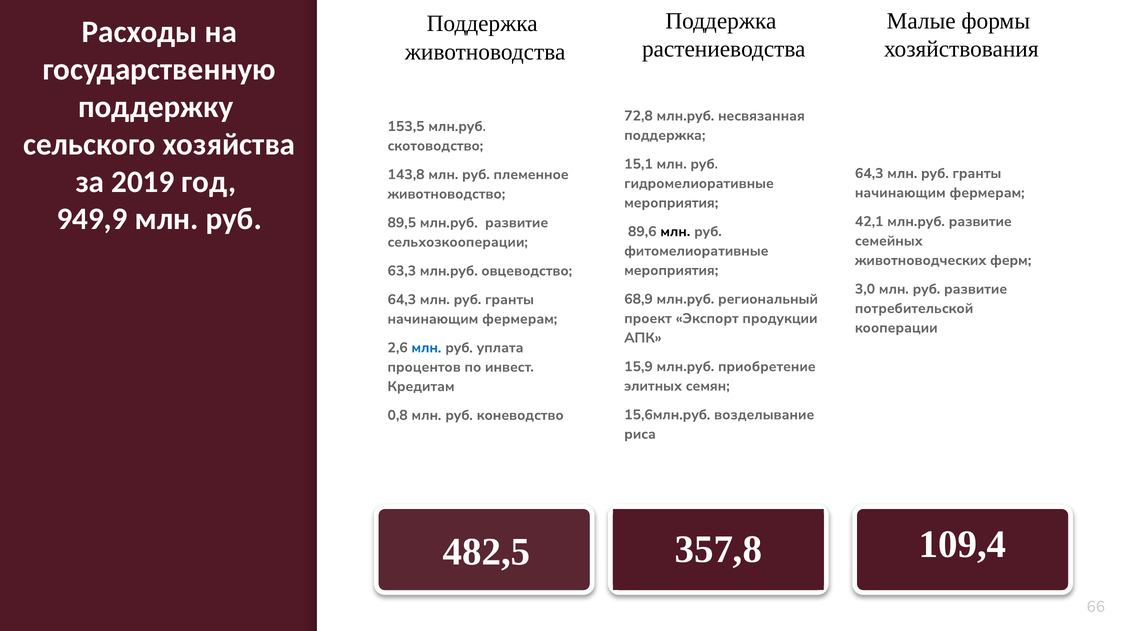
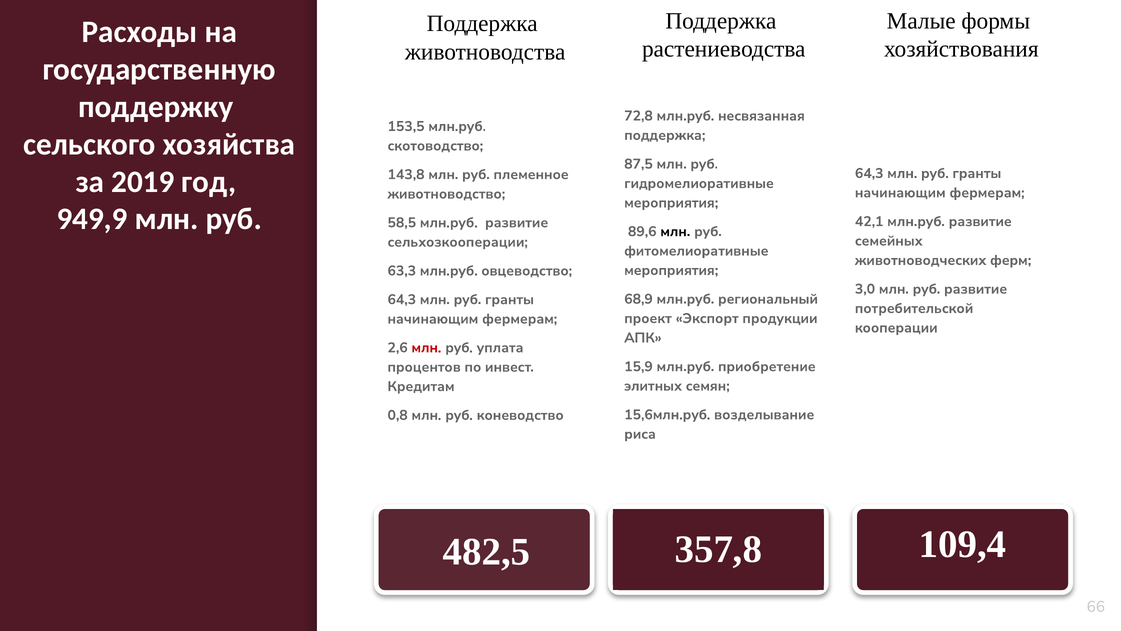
15,1: 15,1 -> 87,5 (639, 164)
89,5: 89,5 -> 58,5 (402, 222)
млн colour: blue -> red (426, 347)
